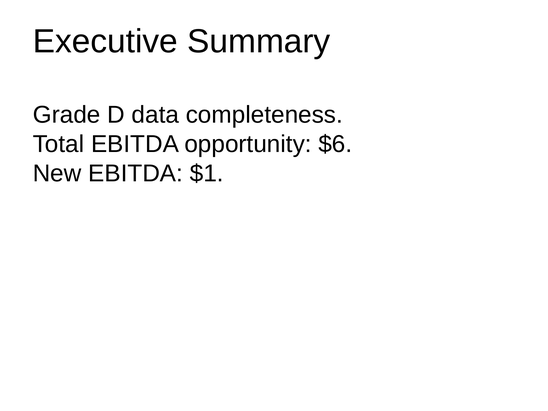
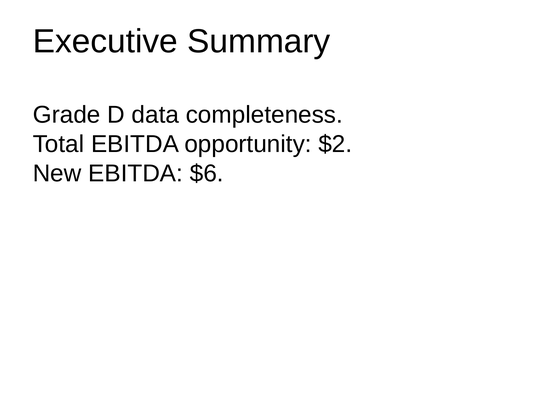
$6: $6 -> $2 (335, 144)
$1: $1 -> $6 (207, 173)
